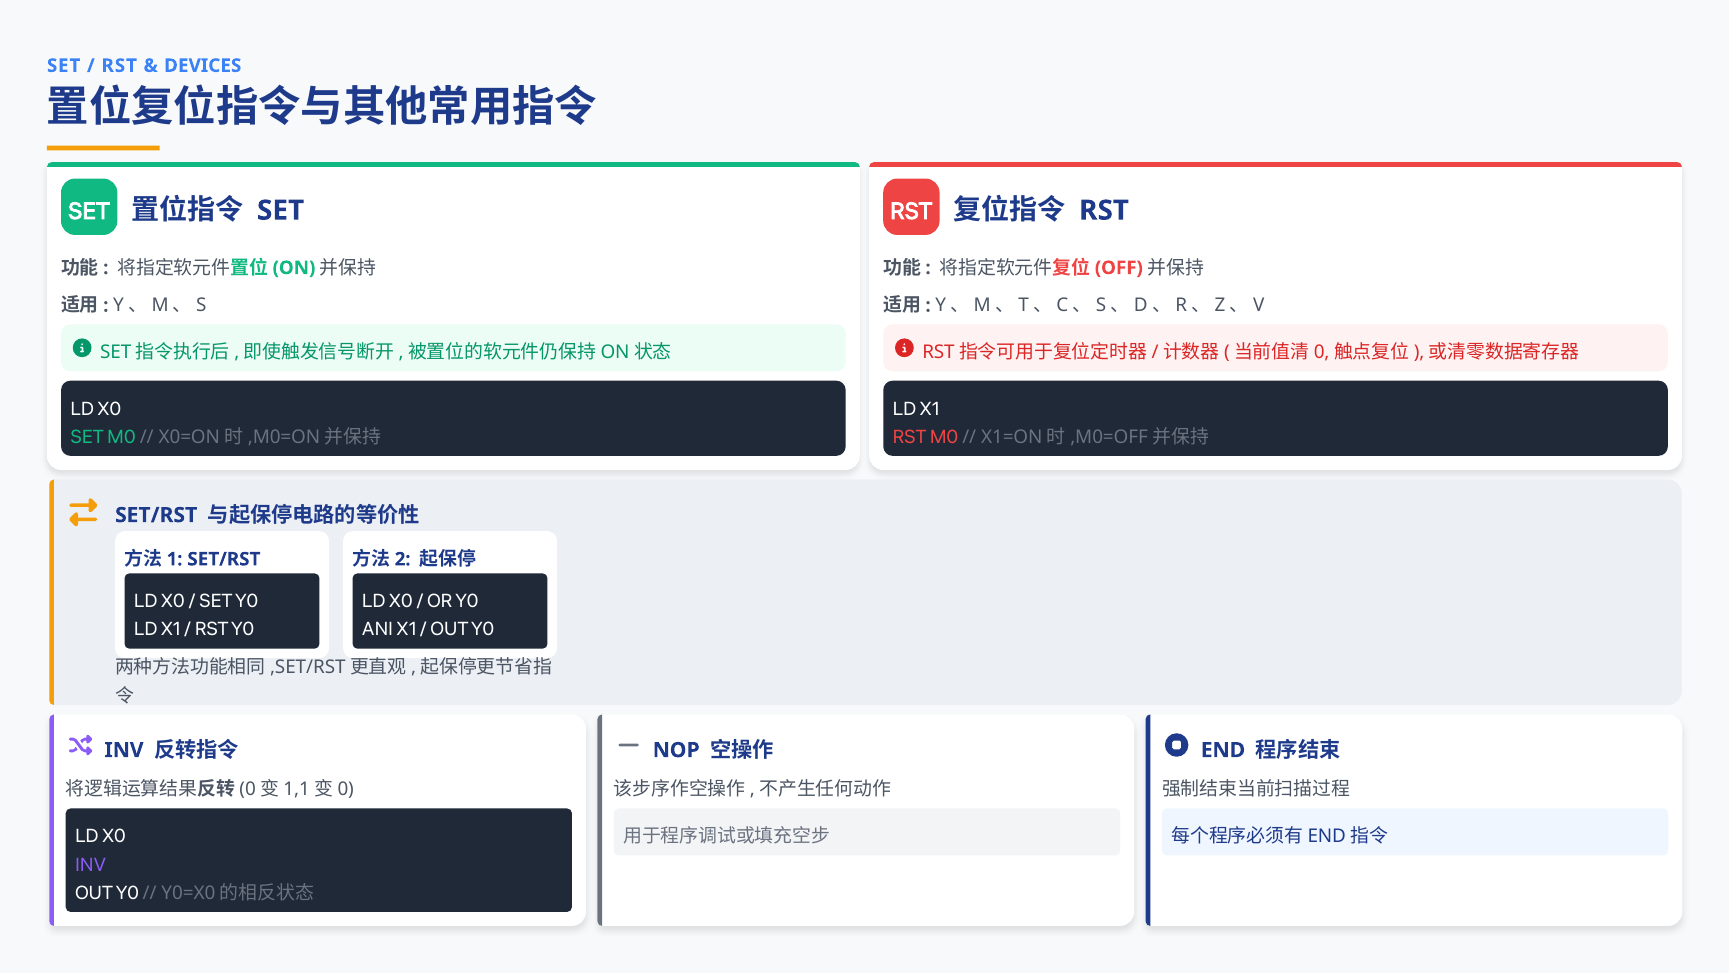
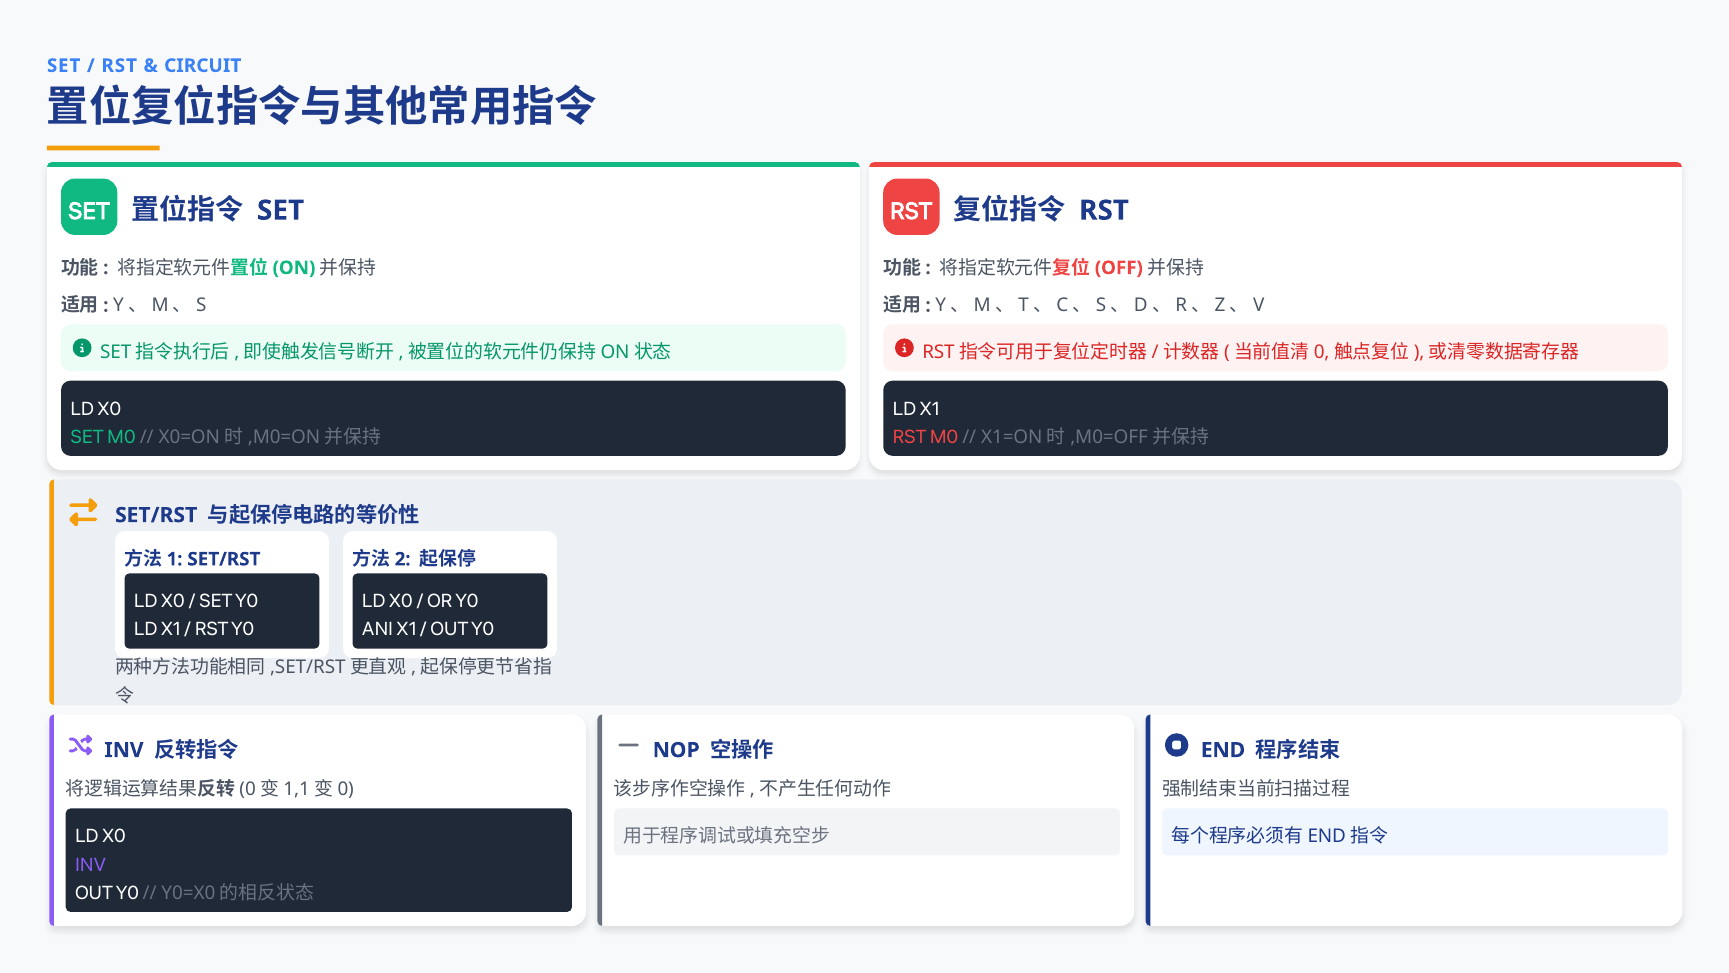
DEVICES: DEVICES -> CIRCUIT (203, 66)
